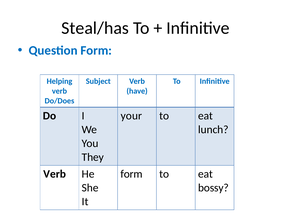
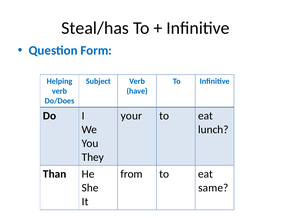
Verb: Verb -> Than (55, 174)
form: form -> from (132, 174)
bossy: bossy -> same (213, 188)
